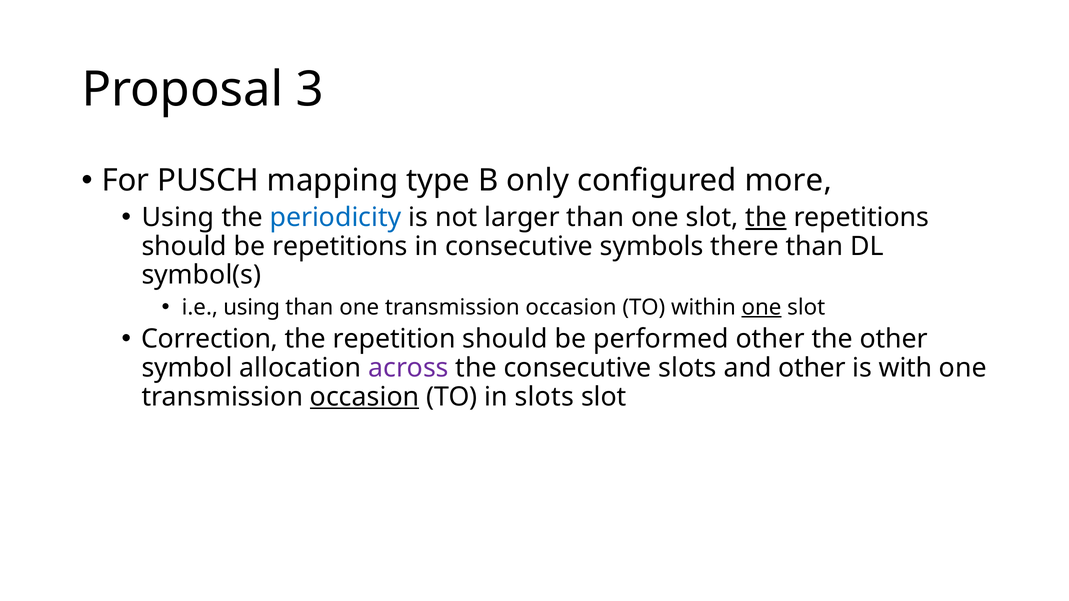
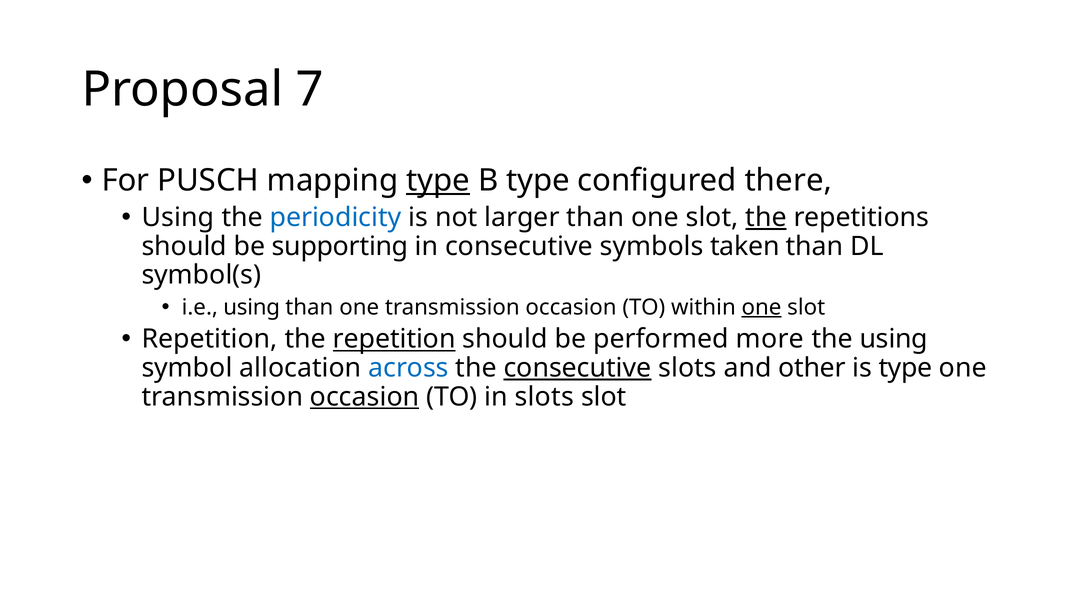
3: 3 -> 7 (310, 90)
type underline: none -> present (438, 181)
B only: only -> type (538, 181)
more: more -> there (788, 181)
be repetitions: repetitions -> supporting (340, 246)
there: there -> taken (745, 246)
Correction: Correction -> Repetition (210, 339)
repetition underline: none -> present (394, 339)
performed other: other -> more (770, 339)
the other: other -> using (894, 339)
across colour: purple -> blue (408, 368)
consecutive underline: none -> present (578, 368)
is with: with -> type (906, 368)
